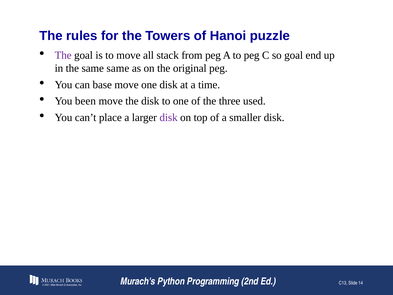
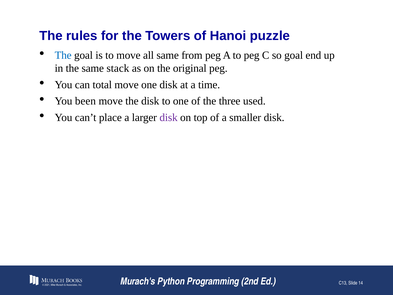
The colour: purple -> blue (63, 55)
all stack: stack -> same (168, 55)
same same: same -> stack (118, 68)
base: base -> total (102, 85)
